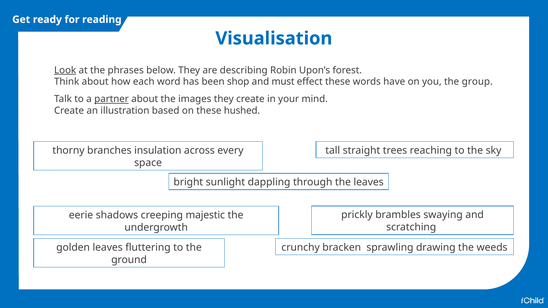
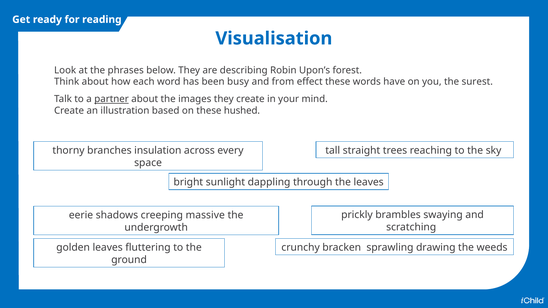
Look underline: present -> none (65, 70)
shop: shop -> busy (238, 82)
must: must -> from (283, 82)
group: group -> surest (477, 82)
majestic: majestic -> massive (205, 215)
